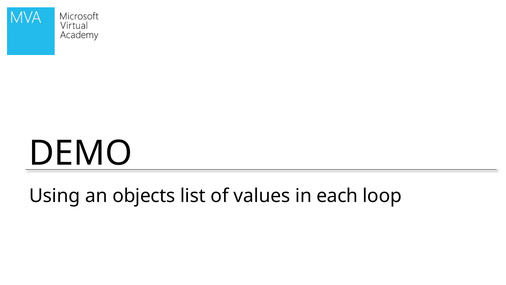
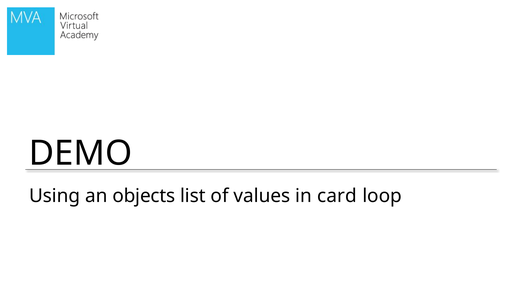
each: each -> card (337, 196)
